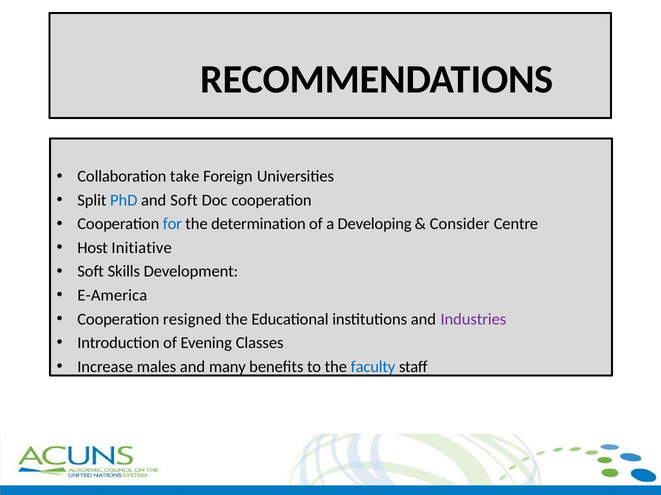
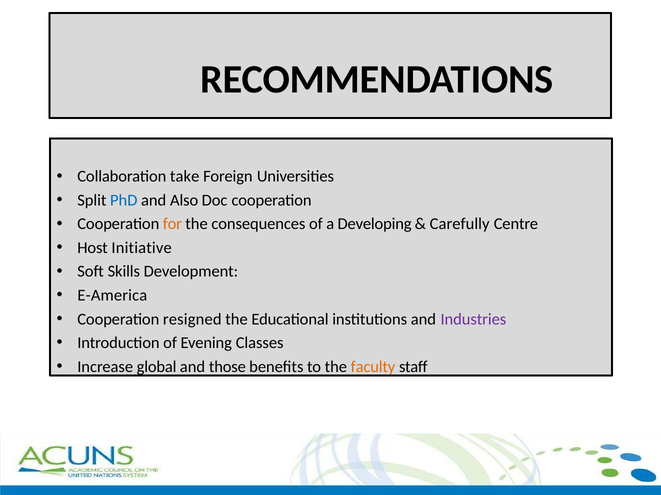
and Soft: Soft -> Also (184, 201)
for colour: blue -> orange (172, 224)
determination: determination -> consequences (258, 224)
Consider: Consider -> Carefully (460, 224)
males: males -> global (157, 367)
many: many -> those (227, 367)
faculty colour: blue -> orange (373, 367)
